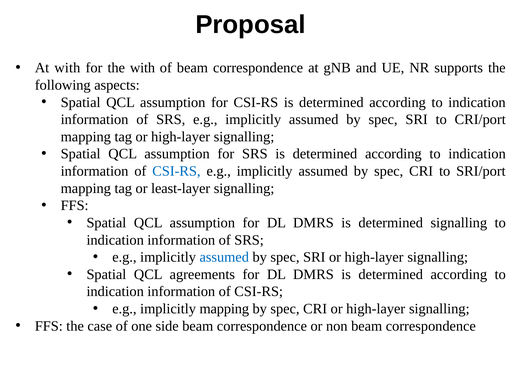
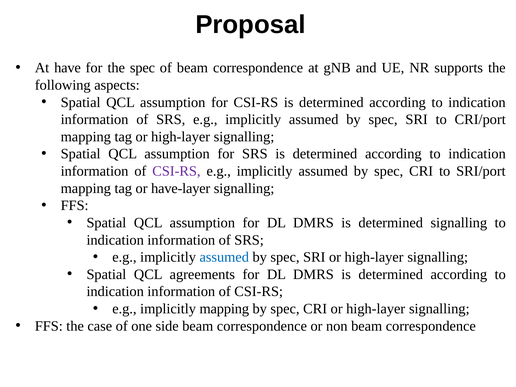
At with: with -> have (67, 68)
the with: with -> spec (142, 68)
CSI-RS colour: blue -> purple (176, 171)
least-layer: least-layer -> have-layer (181, 188)
